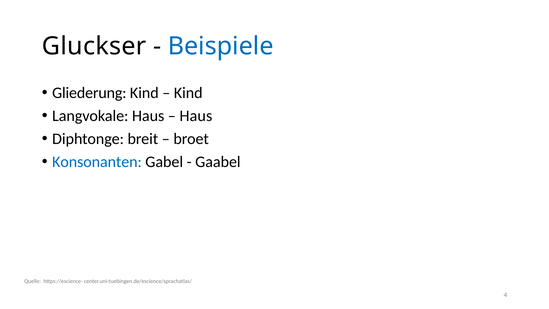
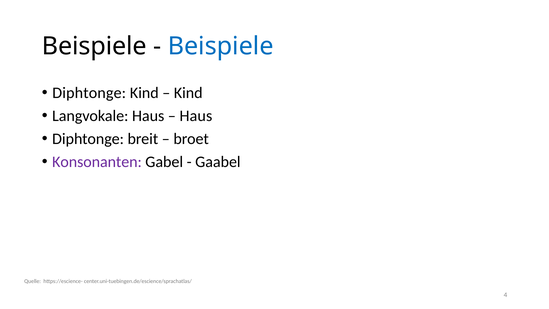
Gluckser: Gluckser -> Beispiele (94, 46)
Gliederung: Gliederung -> Diphtonge (89, 93)
Konsonanten colour: blue -> purple (97, 162)
